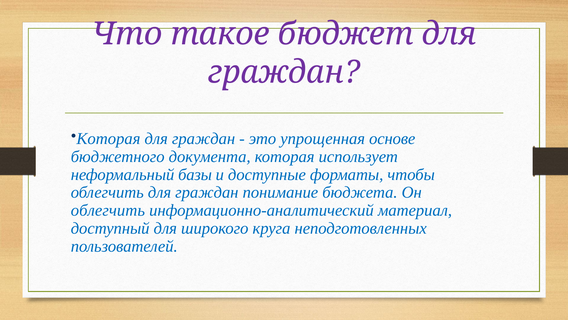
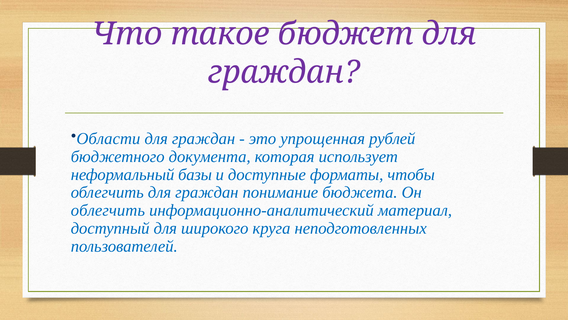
Которая: Которая -> Области (108, 138)
основе: основе -> рублей (392, 138)
